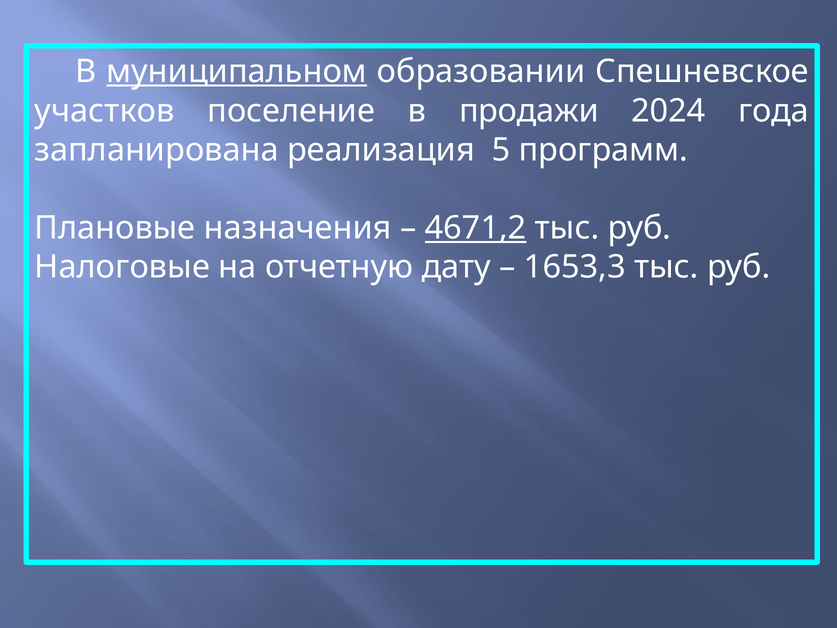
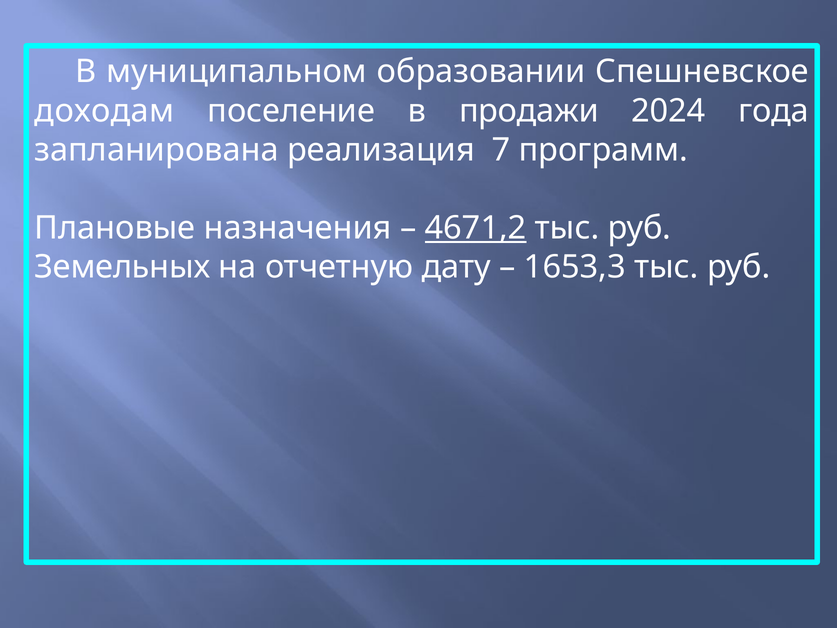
муниципальном underline: present -> none (237, 72)
участков: участков -> доходам (104, 111)
5: 5 -> 7 (501, 150)
Налоговые: Налоговые -> Земельных (122, 267)
